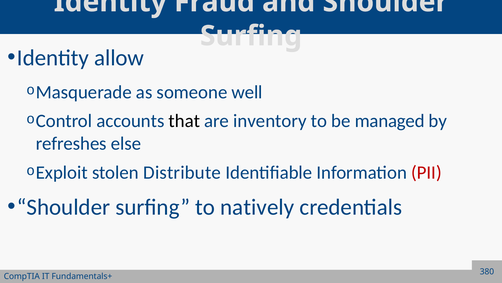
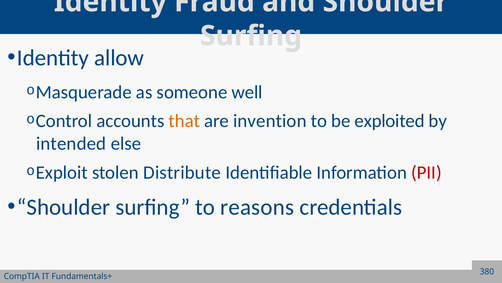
that colour: black -> orange (184, 121)
inventory: inventory -> invention (270, 121)
managed: managed -> exploited (390, 121)
refreshes: refreshes -> intended (71, 143)
natively: natively -> reasons (257, 207)
